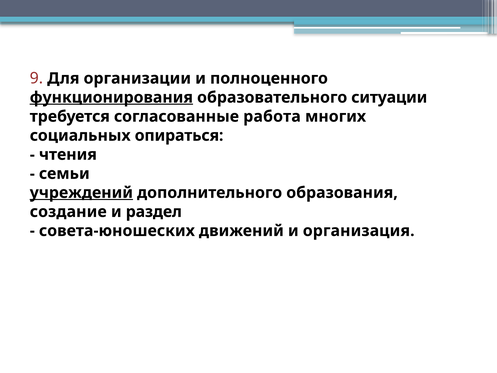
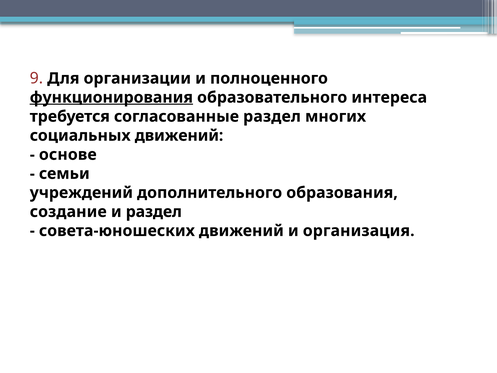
ситуации: ситуации -> интереса (389, 97)
согласованные работа: работа -> раздел (272, 116)
социальных опираться: опираться -> движений (179, 135)
чтения: чтения -> основе (68, 154)
учреждений underline: present -> none (81, 193)
